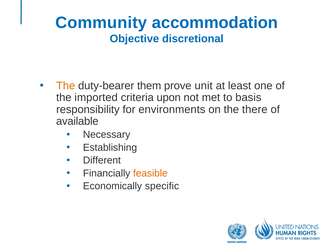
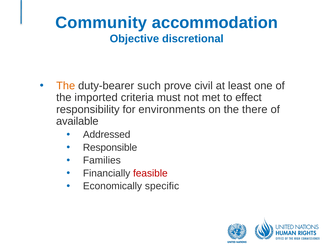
them: them -> such (149, 86)
unit: unit -> civil (204, 86)
upon: upon -> must (169, 98)
basis: basis -> effect (248, 98)
Necessary: Necessary -> Addressed (107, 135)
Establishing: Establishing -> Responsible (110, 147)
Different: Different -> Families (102, 160)
feasible colour: orange -> red (150, 173)
